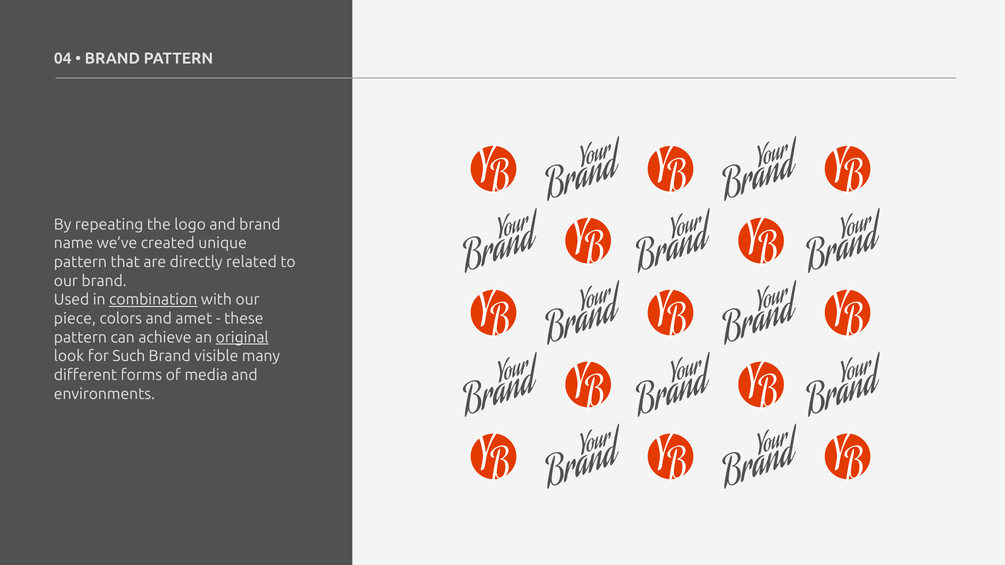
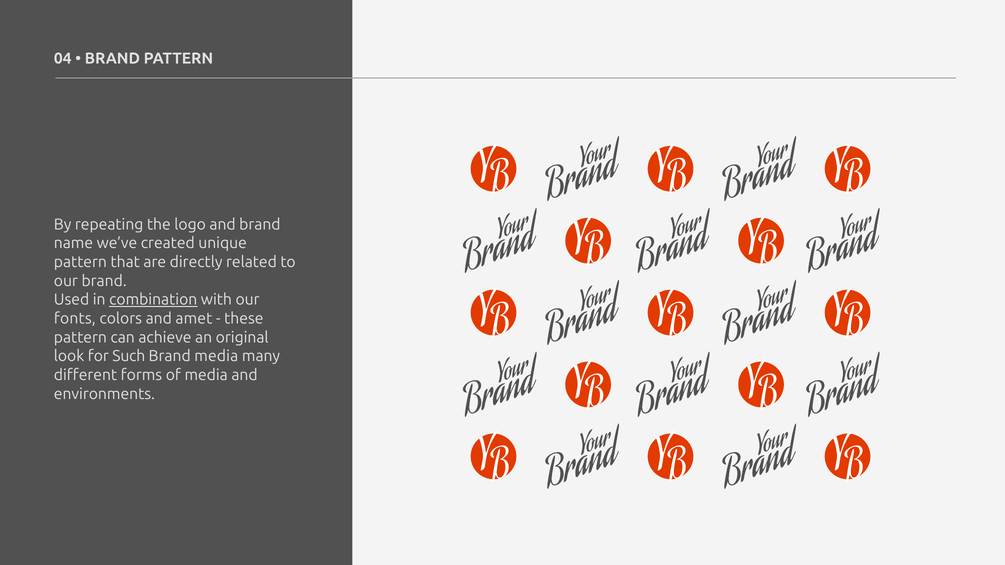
piece: piece -> fonts (75, 319)
original underline: present -> none (242, 338)
Brand visible: visible -> media (216, 357)
